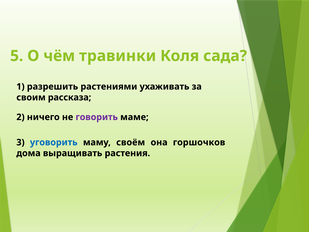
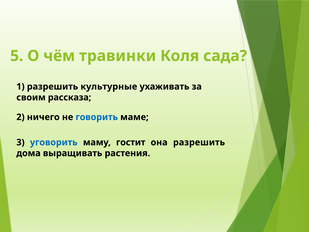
растениями: растениями -> культурные (109, 87)
говорить colour: purple -> blue (97, 117)
своём: своём -> гостит (131, 142)
она горшочков: горшочков -> разрешить (199, 142)
